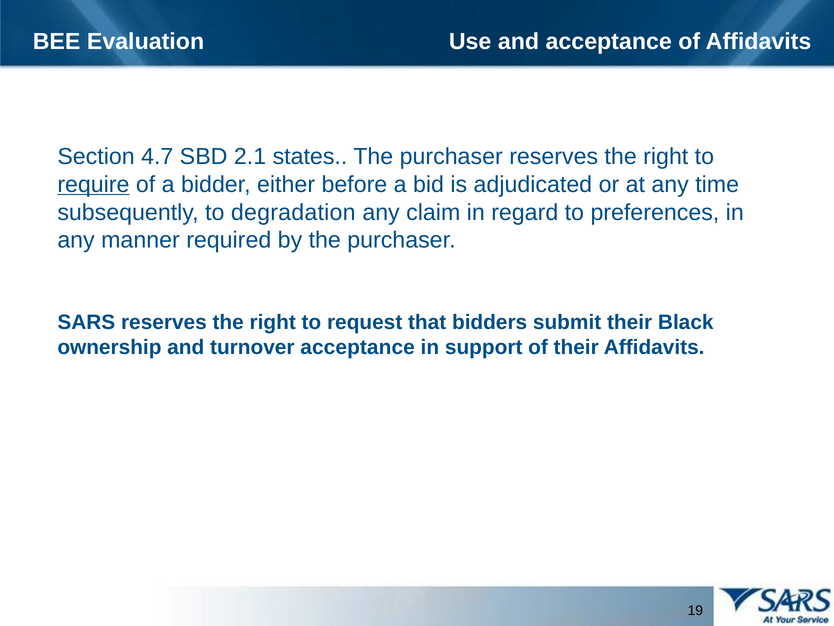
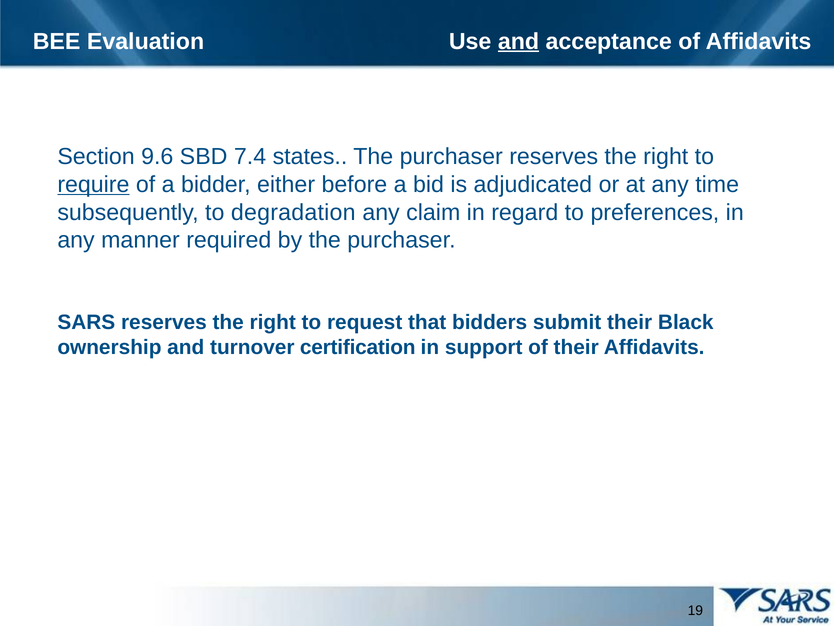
and underline: none -> present (518, 41)
4.7: 4.7 -> 9.6 (157, 157)
2.1: 2.1 -> 7.4 (250, 157)
turnover acceptance: acceptance -> certification (358, 347)
